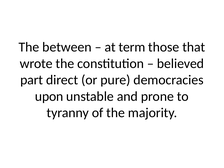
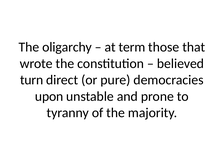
between: between -> oligarchy (67, 47)
part: part -> turn (32, 80)
